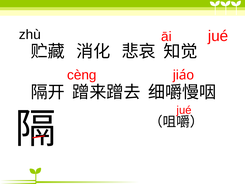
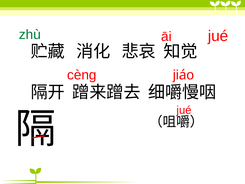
zhù colour: black -> green (30, 35)
